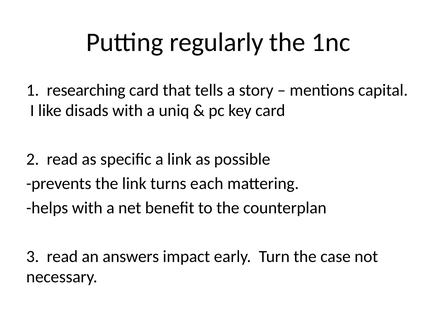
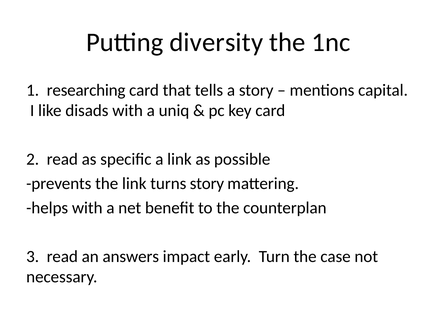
regularly: regularly -> diversity (216, 42)
turns each: each -> story (207, 183)
